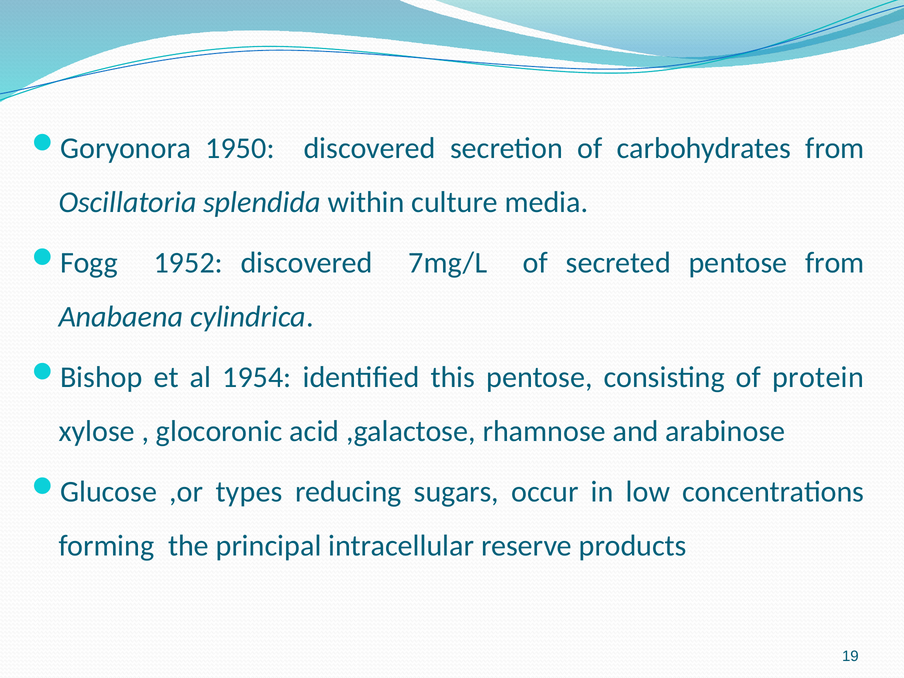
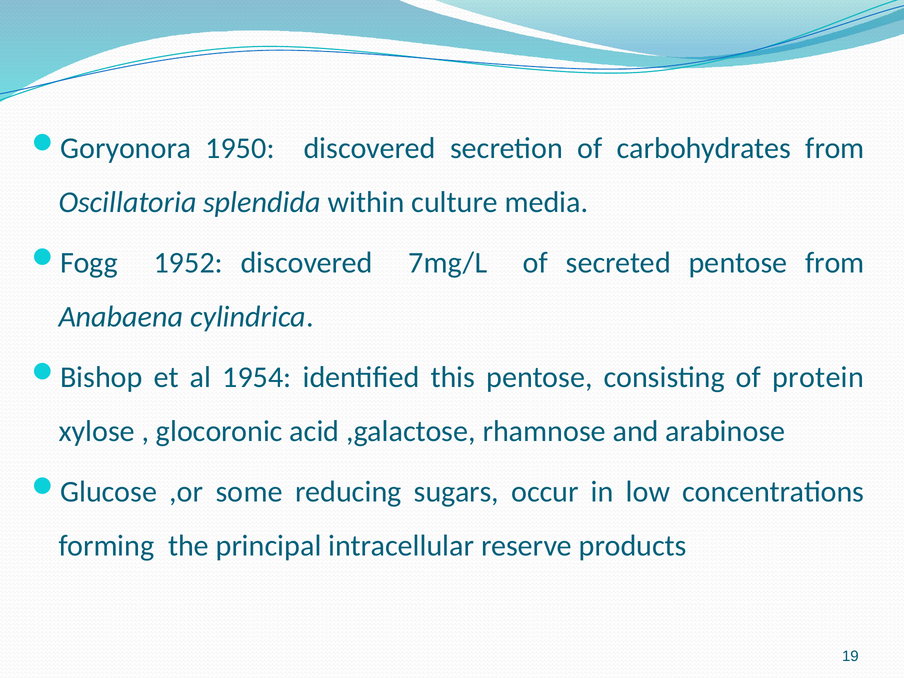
types: types -> some (249, 492)
